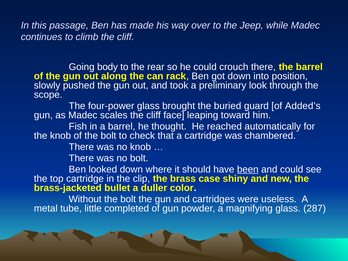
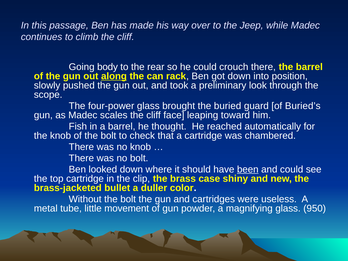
along underline: none -> present (114, 76)
Added’s: Added’s -> Buried’s (303, 106)
completed: completed -> movement (127, 209)
287: 287 -> 950 (315, 209)
